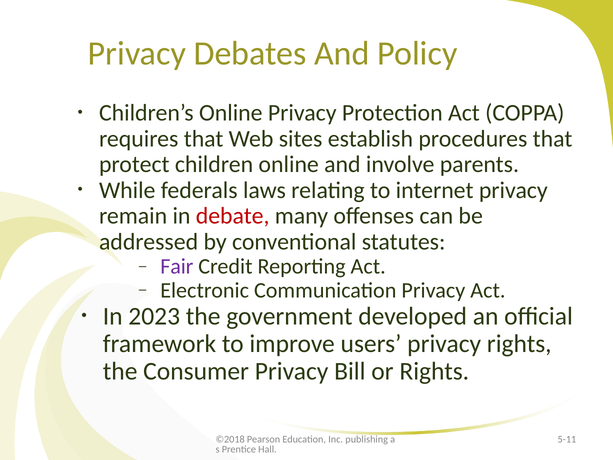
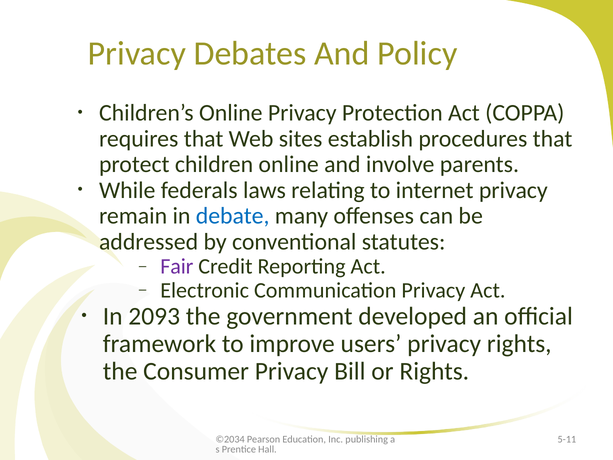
debate colour: red -> blue (233, 216)
2023: 2023 -> 2093 (154, 316)
©2018: ©2018 -> ©2034 (230, 439)
